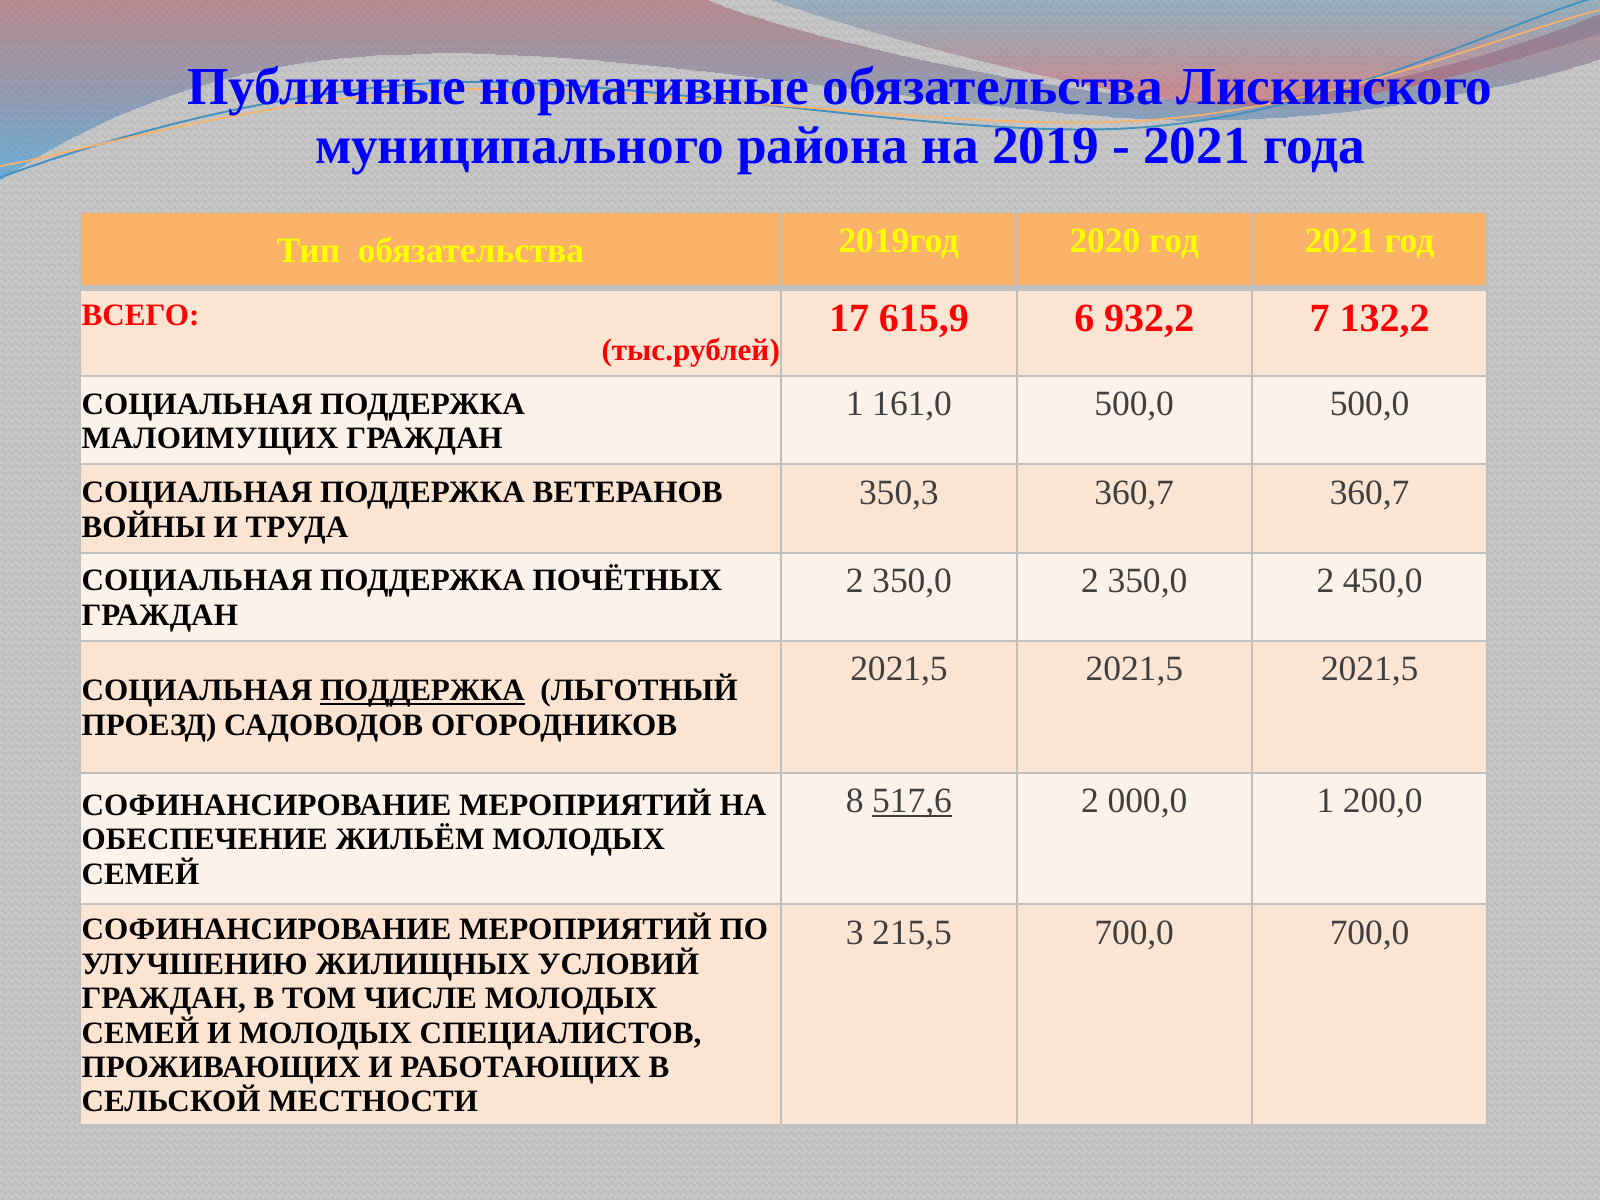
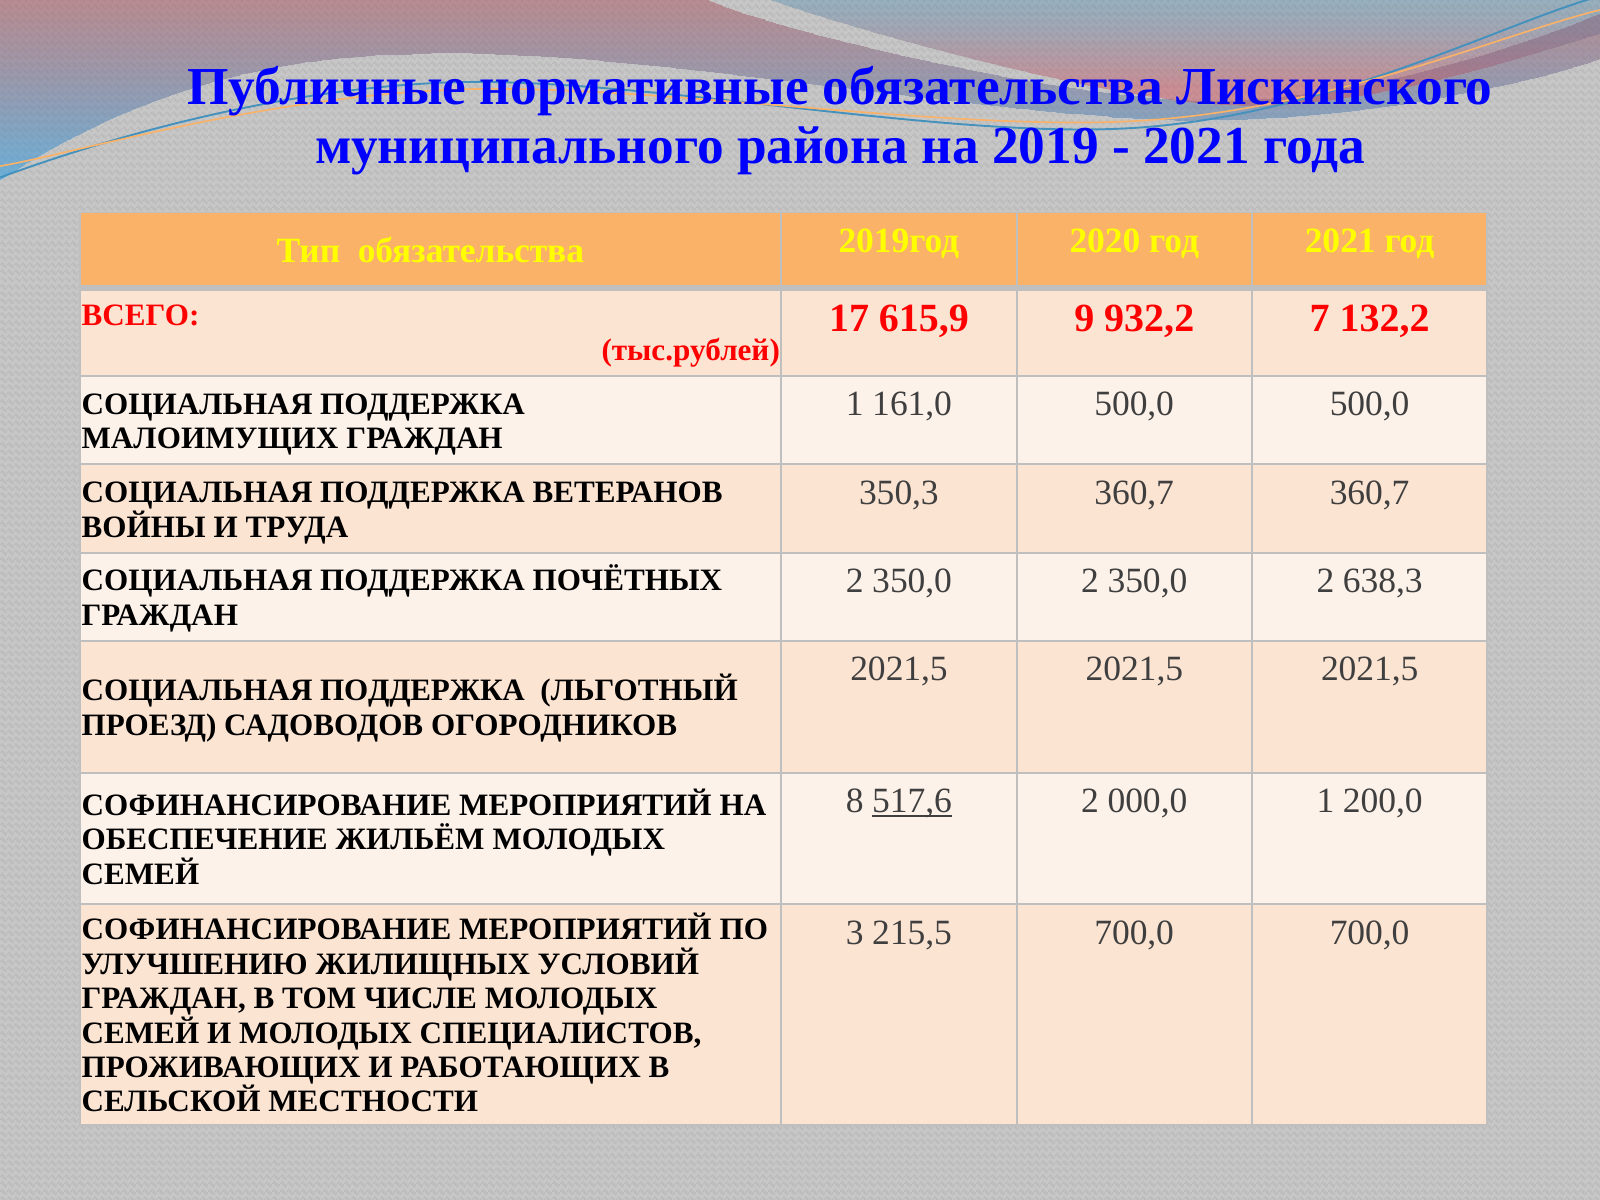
6: 6 -> 9 (1084, 318)
450,0: 450,0 -> 638,3 (1383, 581)
ПОДДЕРЖКА underline: present -> none (423, 691)
